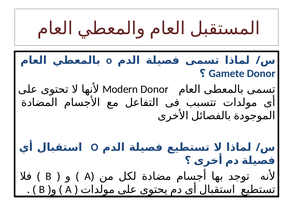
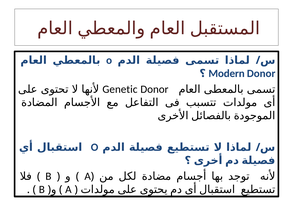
Gamete: Gamete -> Modern (227, 73)
Modern: Modern -> Genetic (120, 89)
